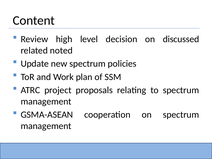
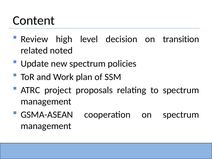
discussed: discussed -> transition (181, 39)
